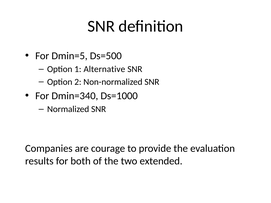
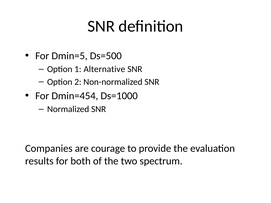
Dmin=340: Dmin=340 -> Dmin=454 (75, 96)
extended: extended -> spectrum (161, 161)
